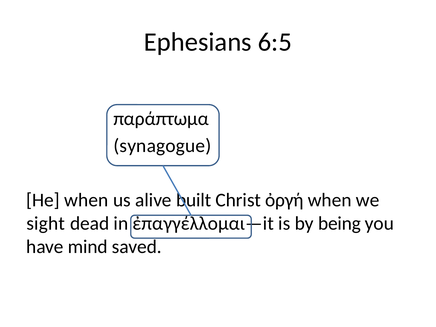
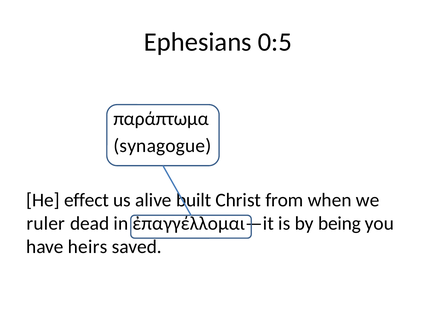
6:5: 6:5 -> 0:5 (275, 42)
He when: when -> effect (86, 200)
ὀργή: ὀργή -> from (284, 200)
sight: sight -> ruler (46, 223)
mind: mind -> heirs (88, 247)
